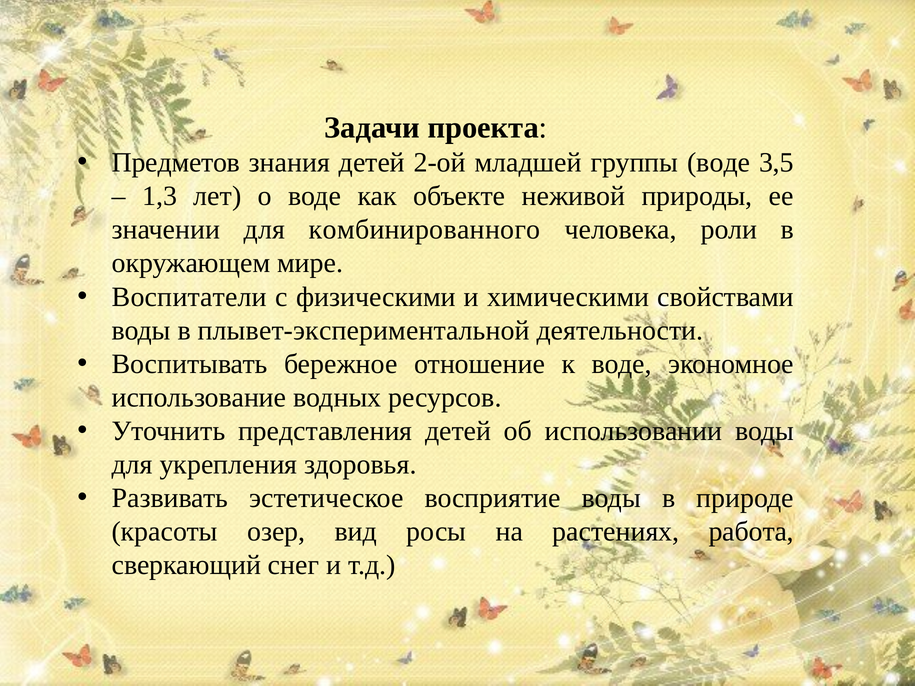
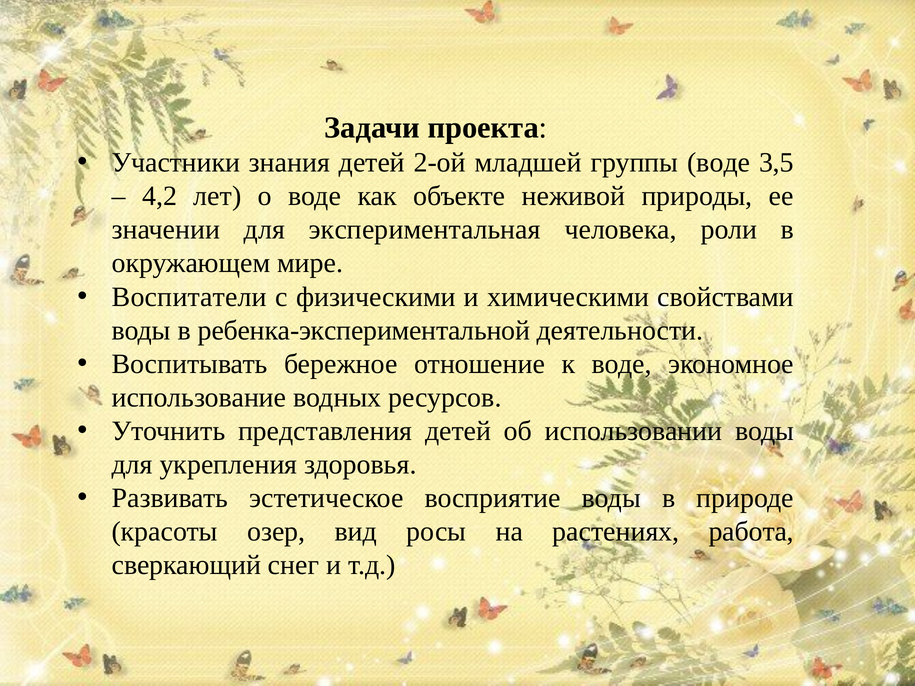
Предметов: Предметов -> Участники (176, 163)
1,3: 1,3 -> 4,2 (160, 196)
комбинированного: комбинированного -> экспериментальная (425, 230)
плывет-экспериментальной: плывет-экспериментальной -> ребенка-экспериментальной (364, 330)
